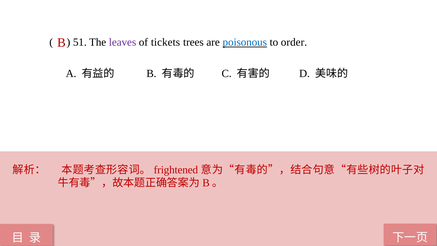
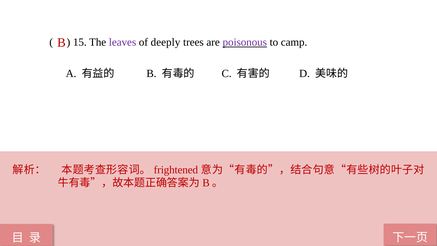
51: 51 -> 15 (80, 42)
tickets: tickets -> deeply (166, 42)
poisonous colour: blue -> purple (245, 42)
order: order -> camp (294, 42)
